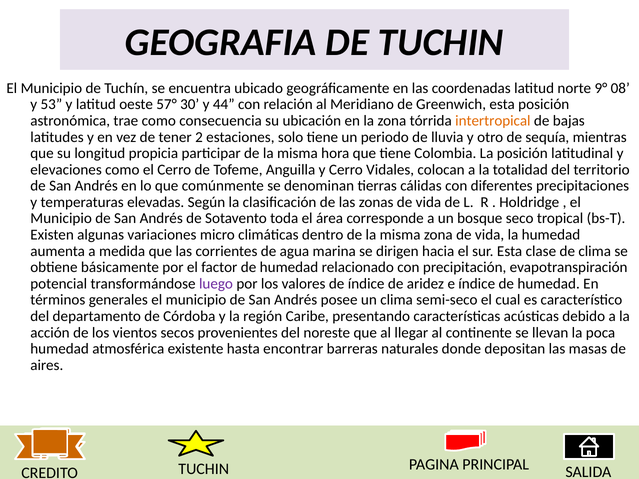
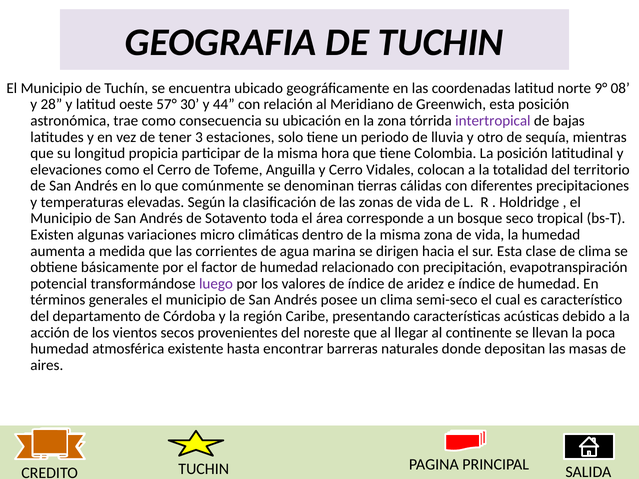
53: 53 -> 28 (51, 105)
intertropical colour: orange -> purple (493, 121)
2: 2 -> 3 (199, 137)
